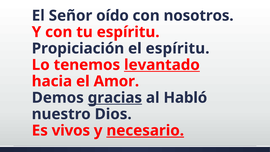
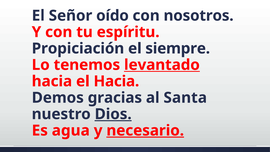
el espíritu: espíritu -> siempre (178, 48)
el Amor: Amor -> Hacia (116, 81)
gracias underline: present -> none (115, 98)
Habló: Habló -> Santa (185, 98)
Dios underline: none -> present (113, 114)
vivos: vivos -> agua (71, 130)
